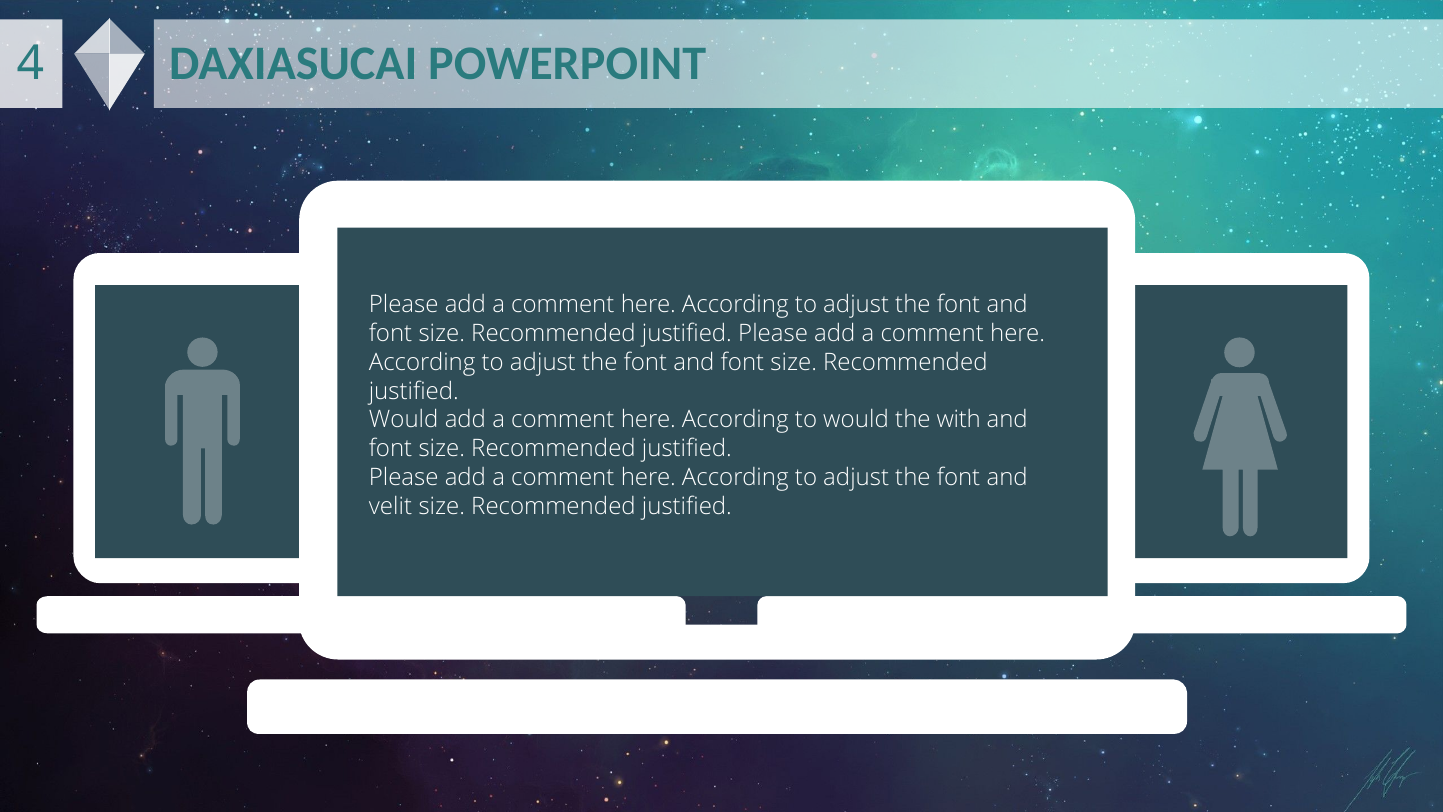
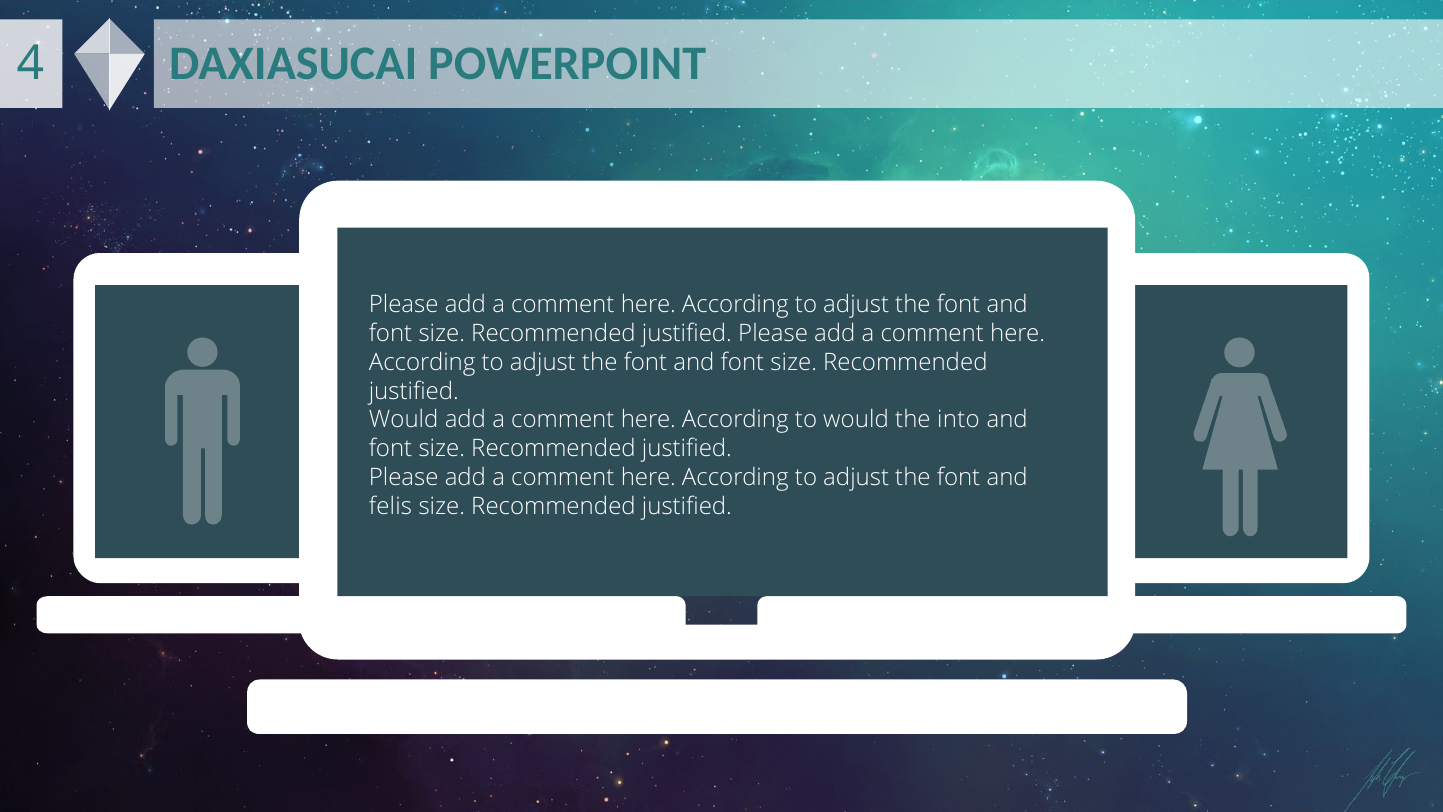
with: with -> into (958, 420)
velit: velit -> felis (391, 506)
